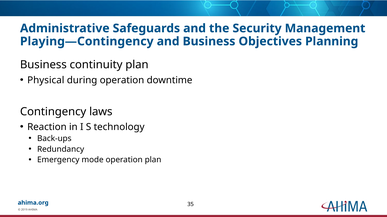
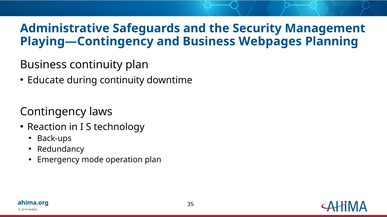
Objectives: Objectives -> Webpages (270, 41)
Physical: Physical -> Educate (46, 80)
during operation: operation -> continuity (122, 80)
